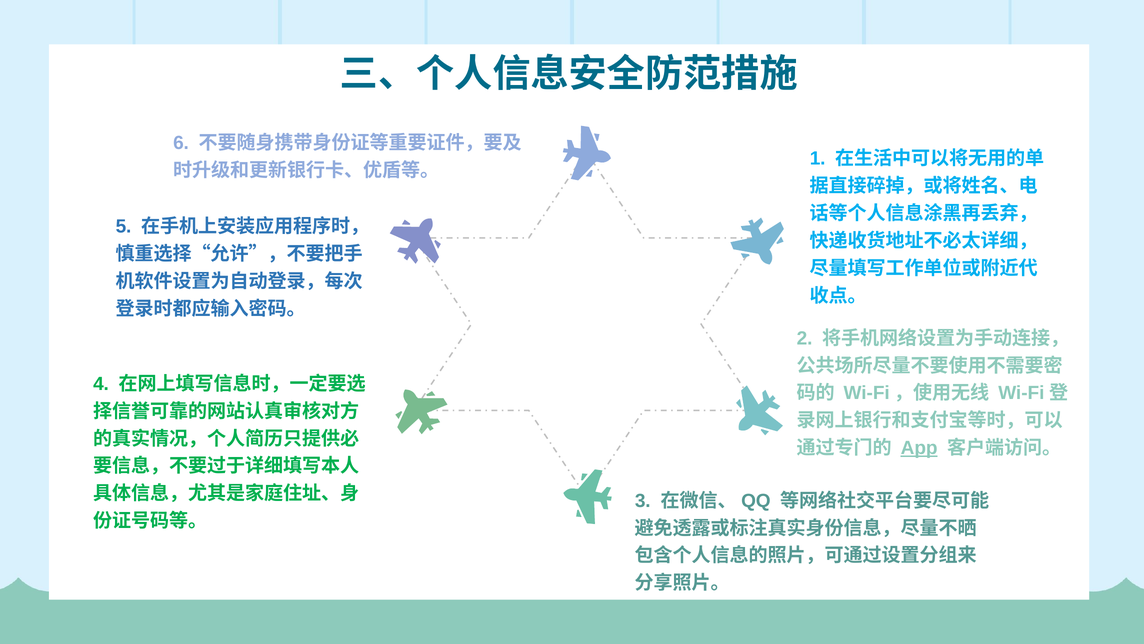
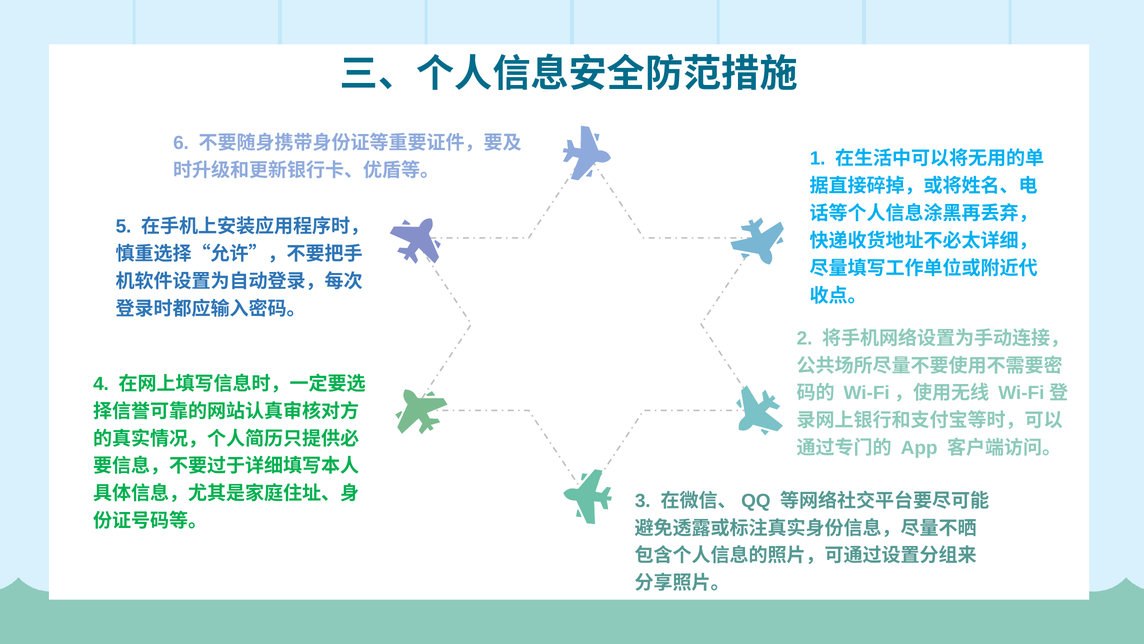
App underline: present -> none (919, 448)
